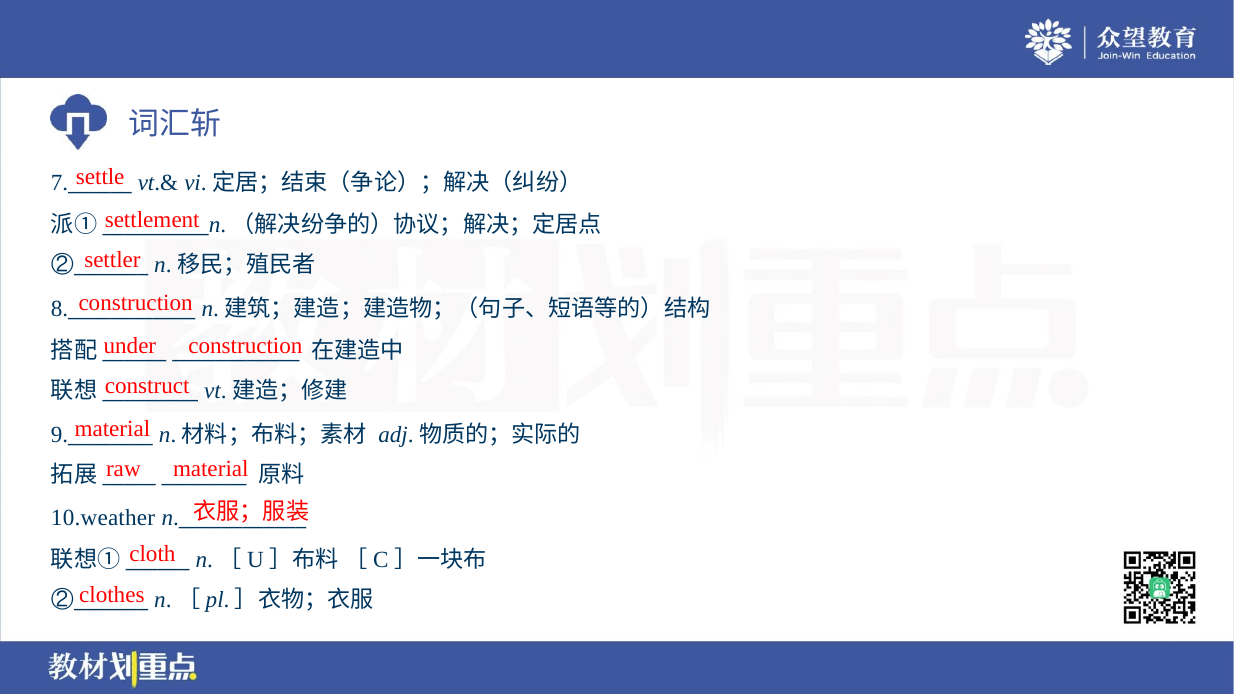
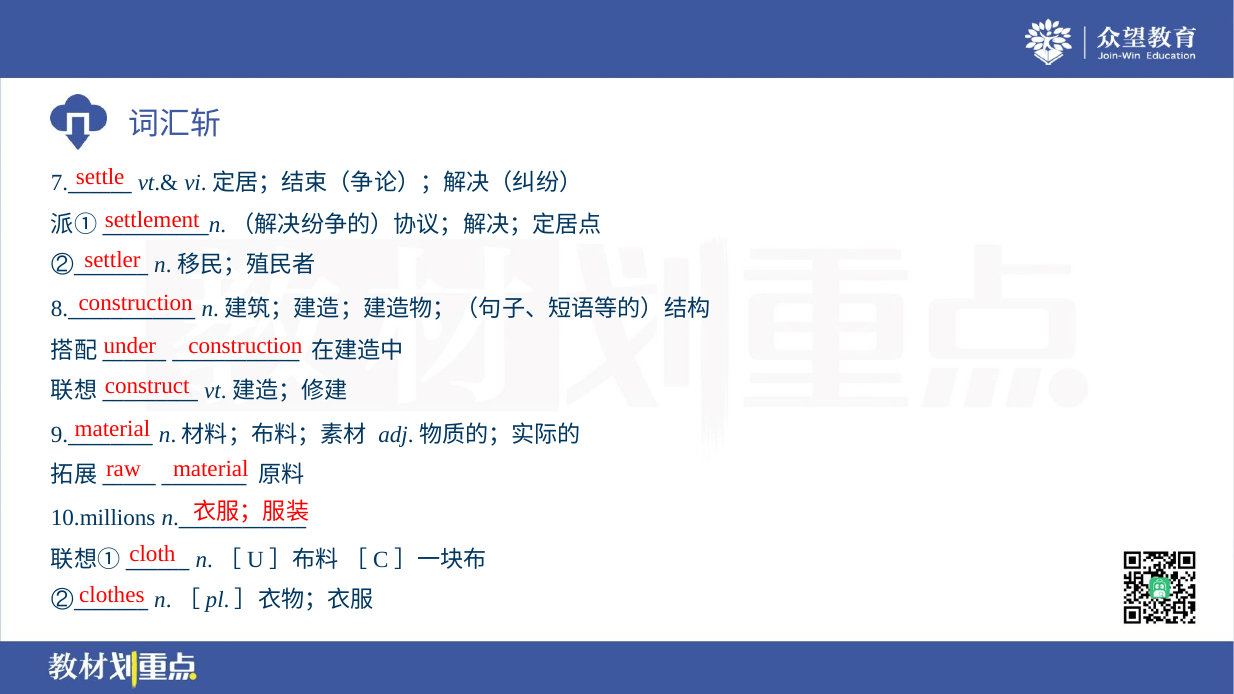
10.weather: 10.weather -> 10.millions (103, 518)
